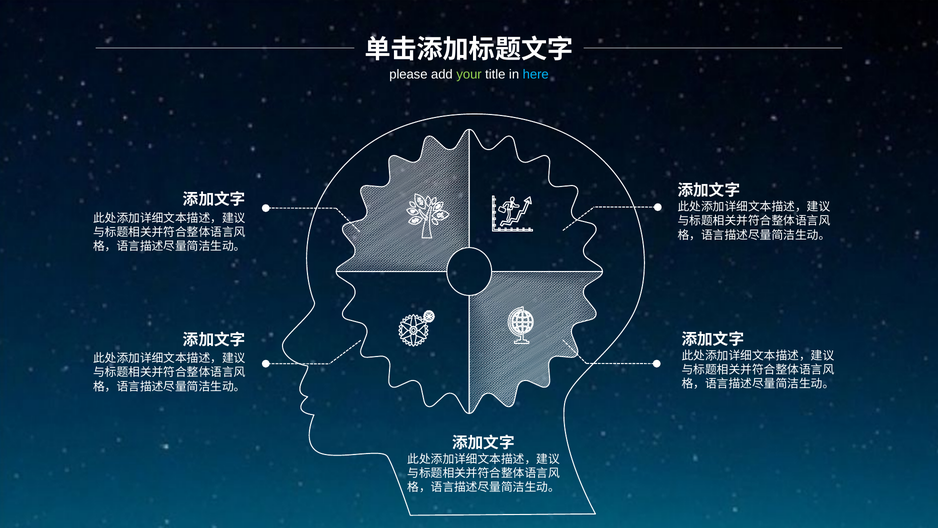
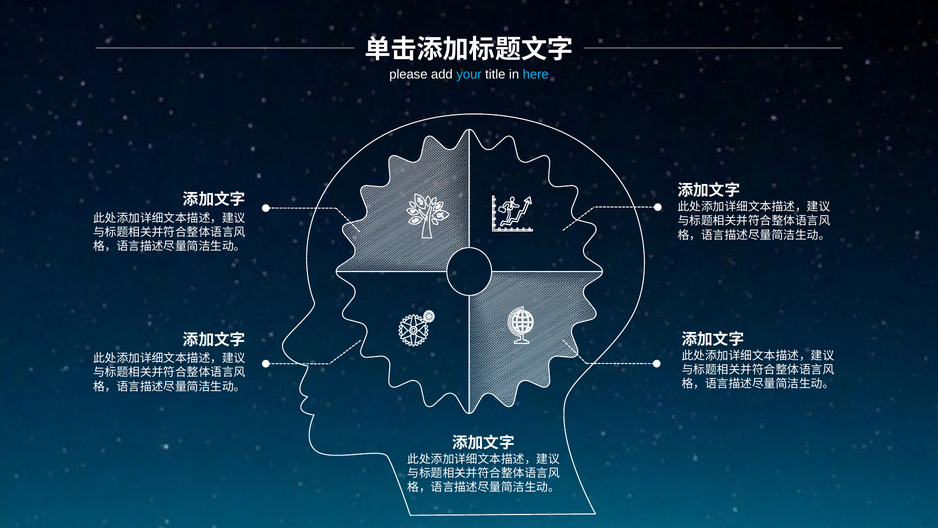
your colour: light green -> light blue (469, 74)
